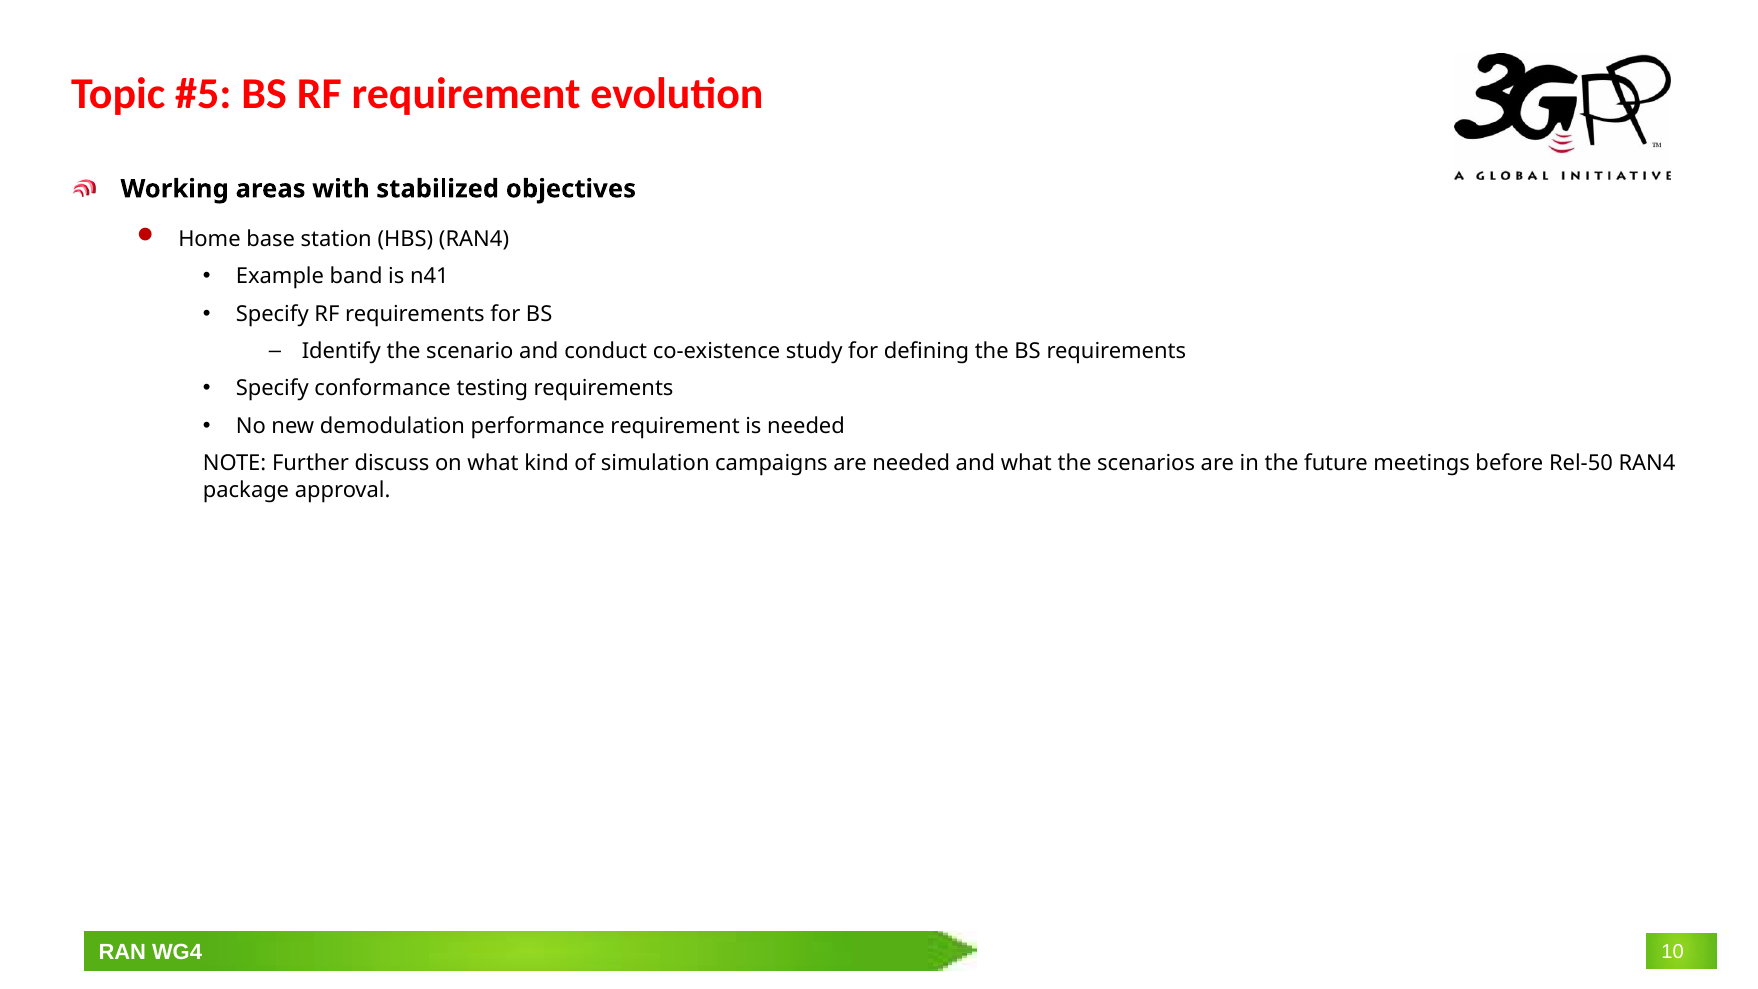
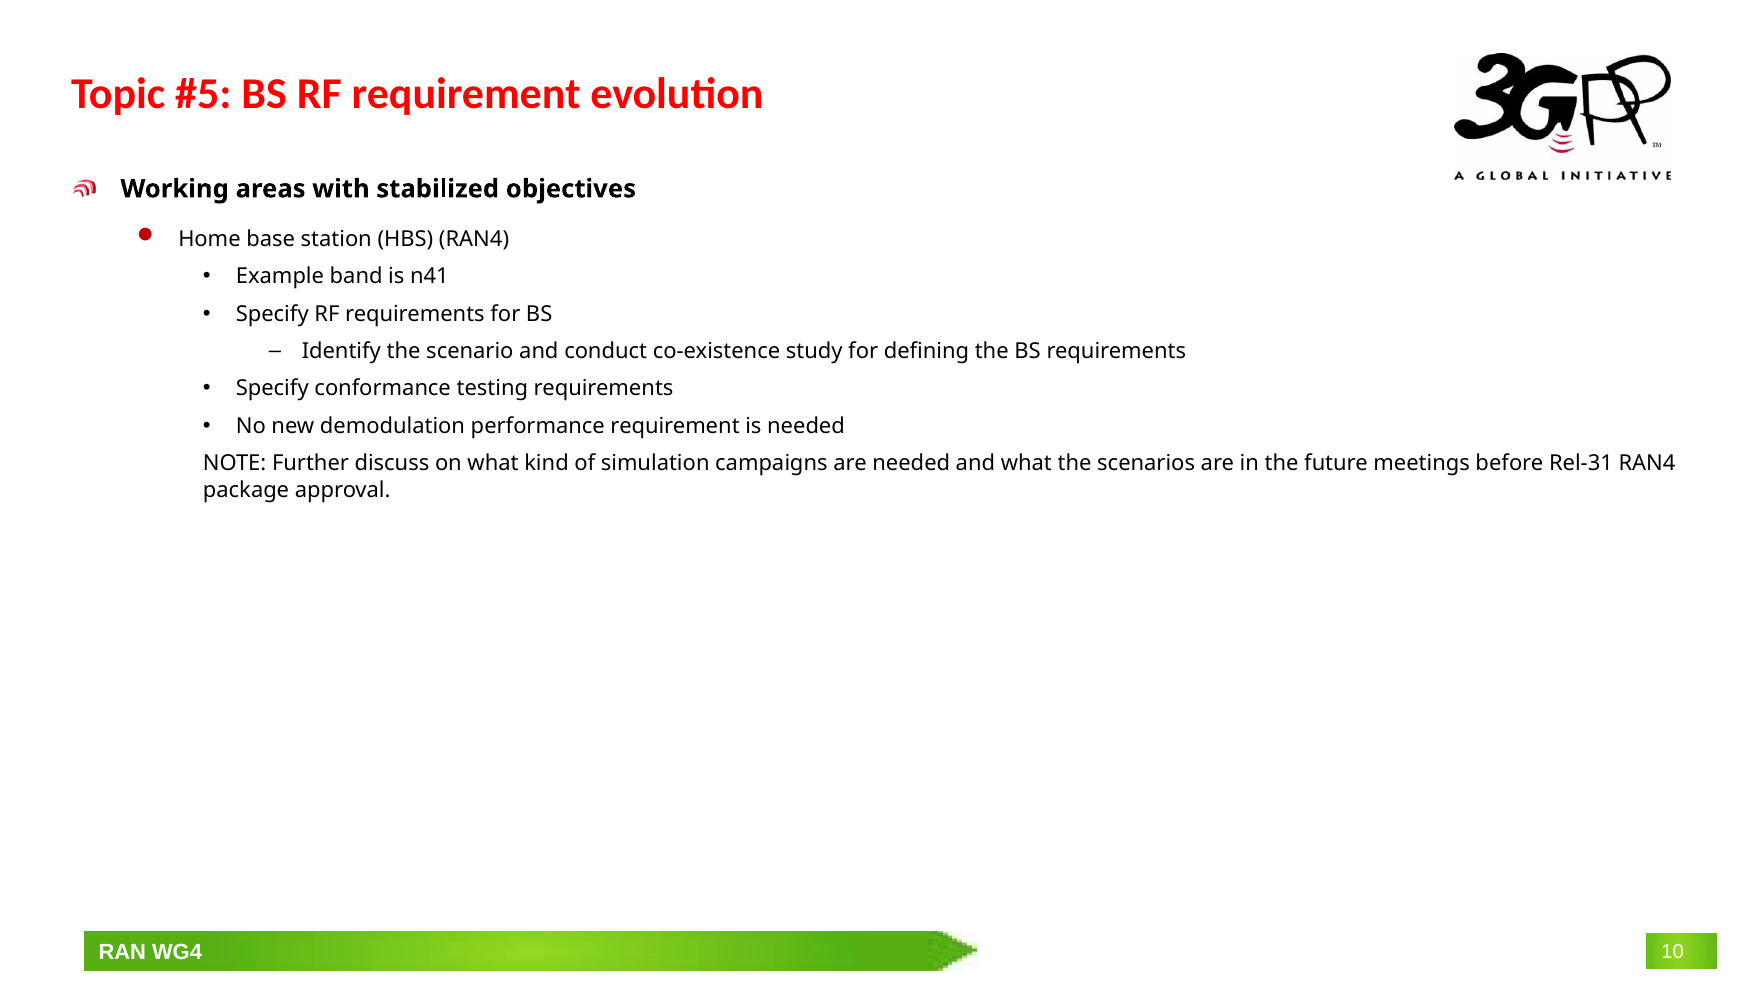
Rel-50: Rel-50 -> Rel-31 (1581, 463)
